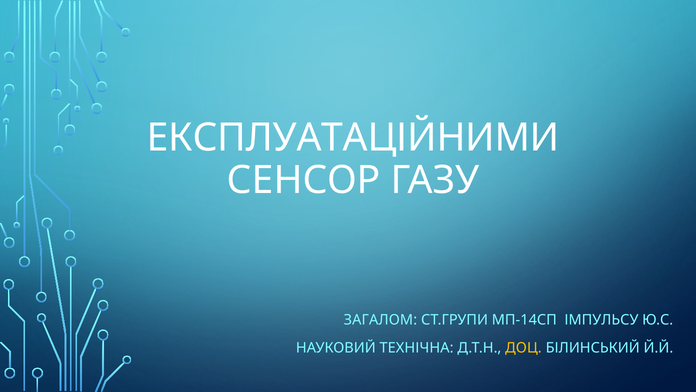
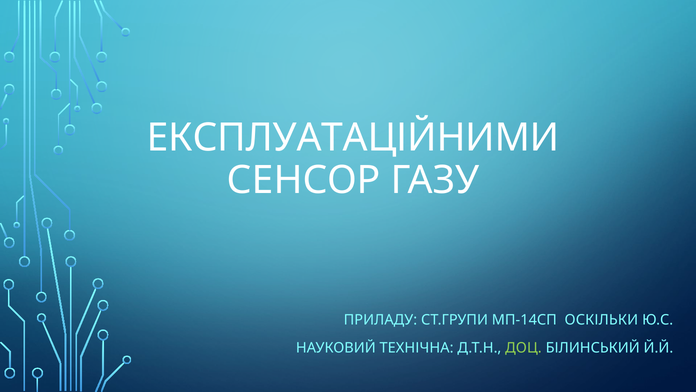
ЗАГАЛОМ: ЗАГАЛОМ -> ПРИЛАДУ (380, 319)
ІМПУЛЬСУ: ІМПУЛЬСУ -> ОСКІЛЬКИ (601, 319)
ДОЦ colour: yellow -> light green (523, 347)
